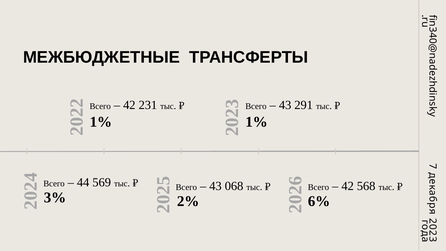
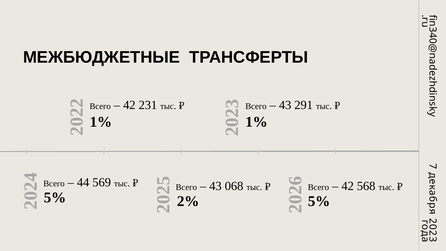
3%: 3% -> 5% (55, 197)
6%: 6% -> 5% (319, 201)
